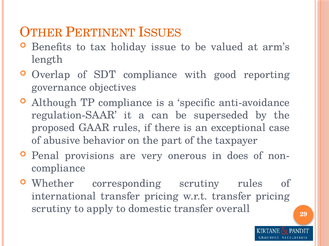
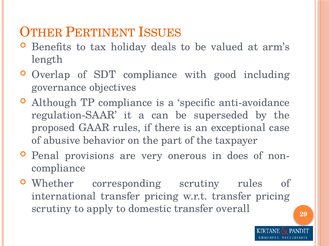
issue: issue -> deals (164, 47)
reporting: reporting -> including (267, 75)
